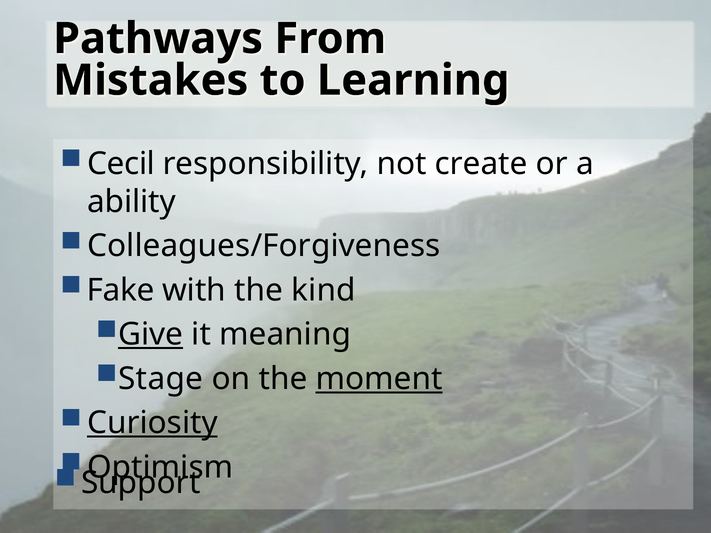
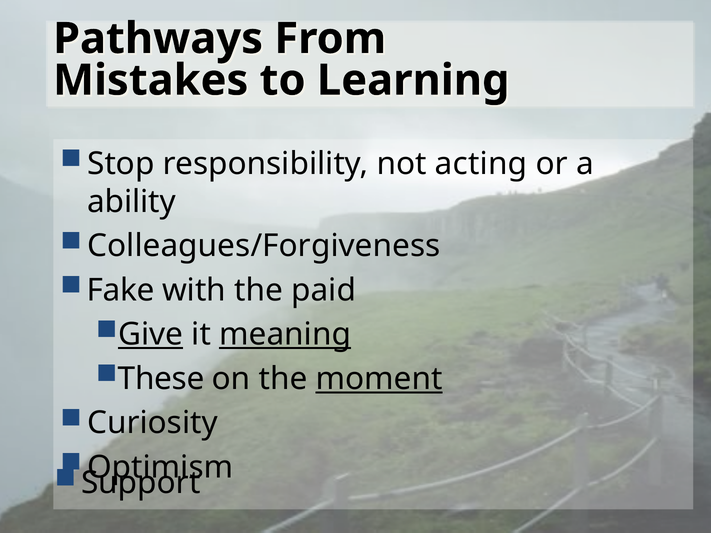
Cecil: Cecil -> Stop (121, 164)
create: create -> acting (481, 164)
kind: kind -> paid (324, 290)
meaning underline: none -> present (285, 335)
Stage: Stage -> These (161, 379)
Curiosity underline: present -> none (152, 423)
